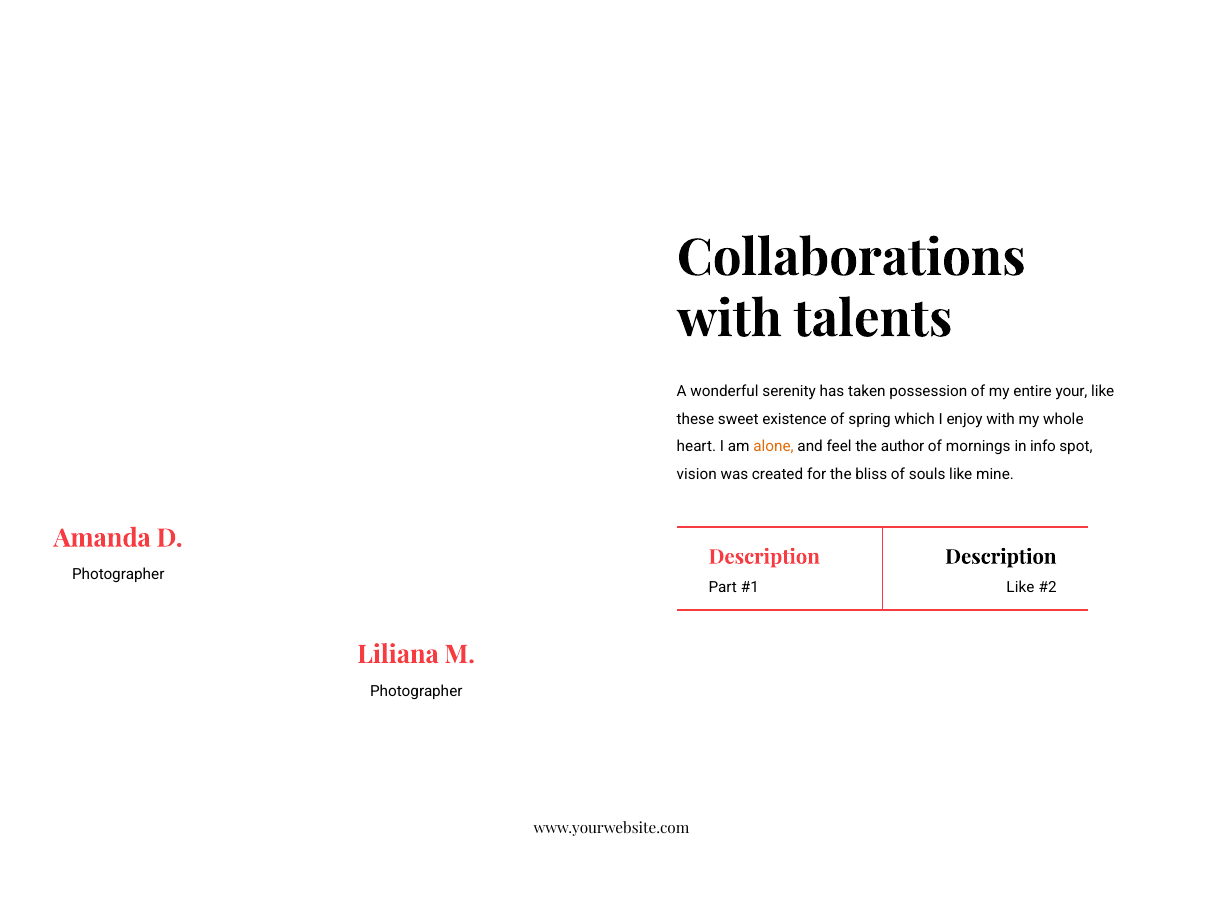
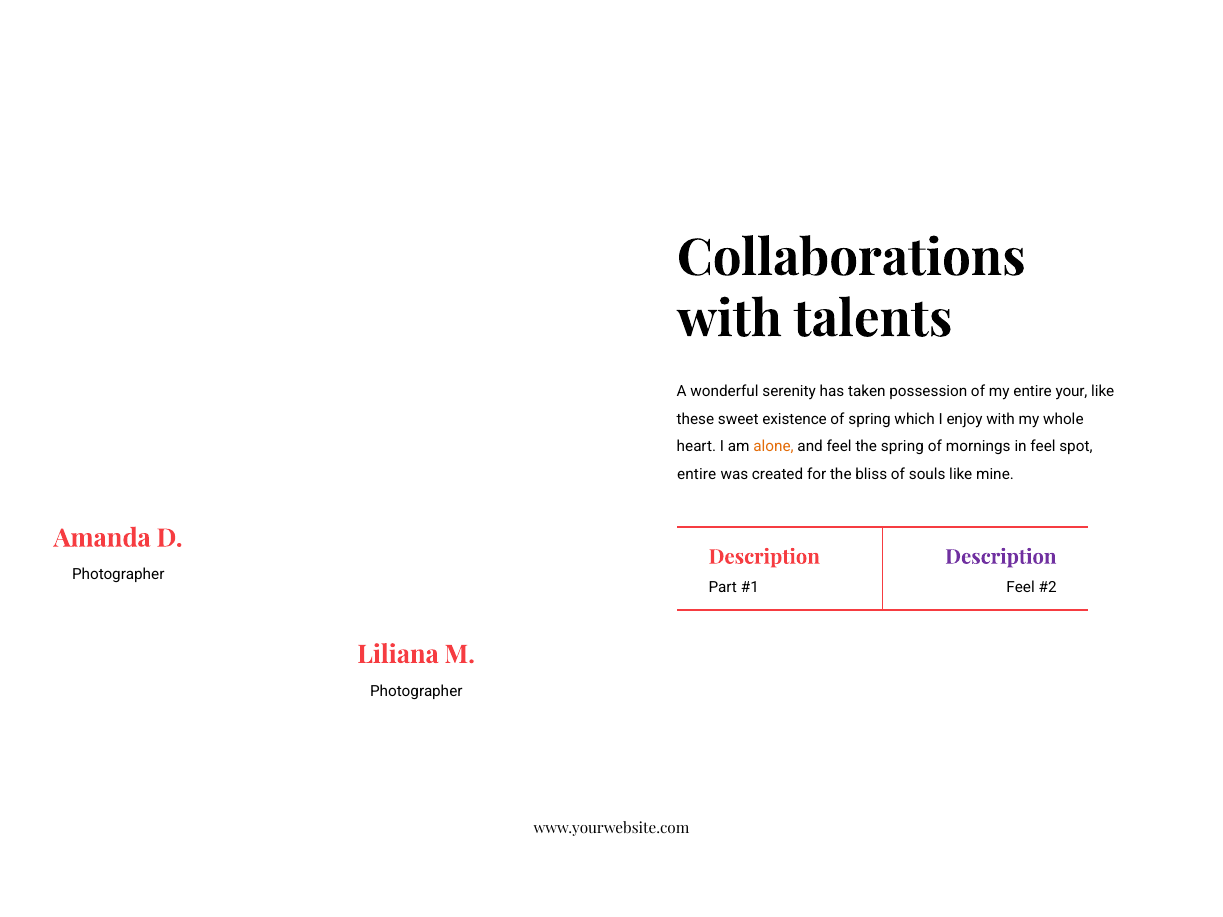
the author: author -> spring (902, 447)
in info: info -> feel (1043, 447)
vision: vision -> entire (697, 475)
Description colour: black -> purple (1001, 557)
Like: Like -> Feel (1021, 588)
